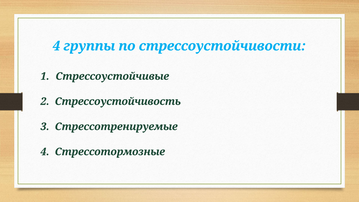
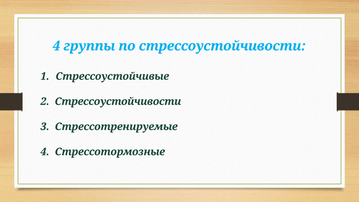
2 Стрессоустойчивость: Стрессоустойчивость -> Стрессоустойчивости (118, 101)
